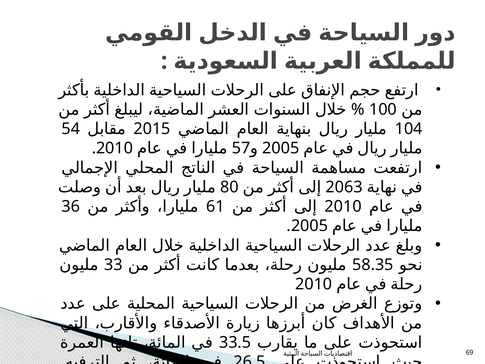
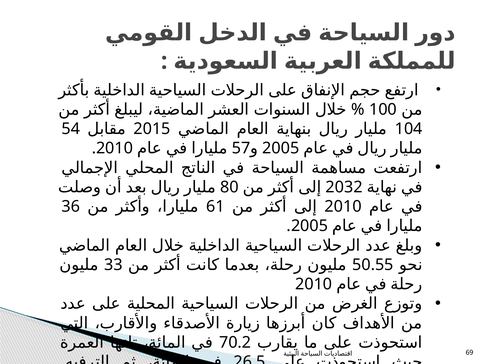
2063: 2063 -> 2032 (344, 187)
58.35: 58.35 -> 50.55 (373, 265)
33.5: 33.5 -> 70.2 (235, 342)
